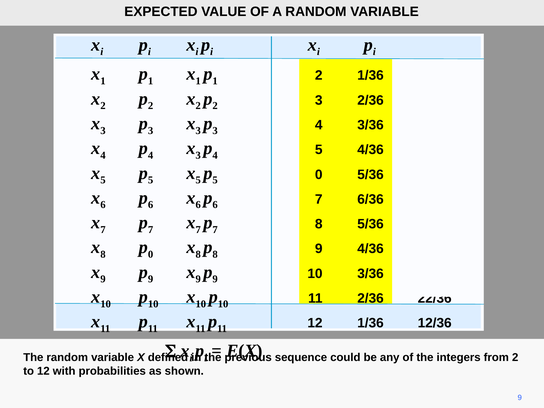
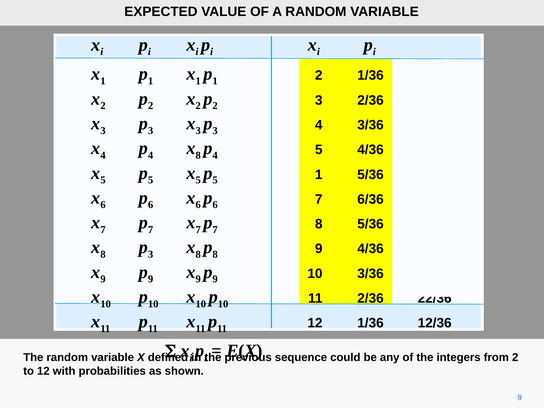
4 x 3: 3 -> 8 (198, 155)
5 0: 0 -> 1 (319, 175)
0: 0 -> 3 (151, 254)
